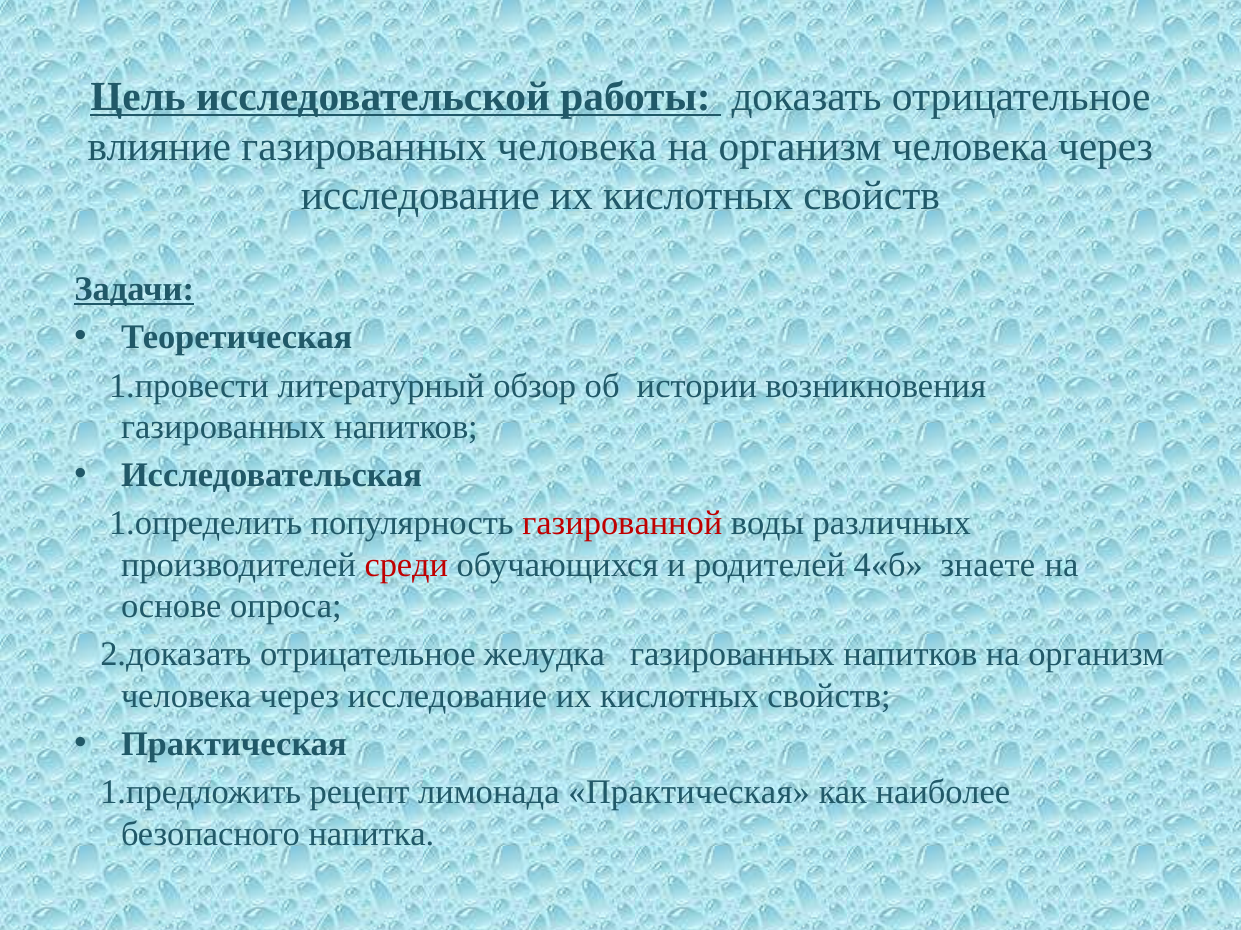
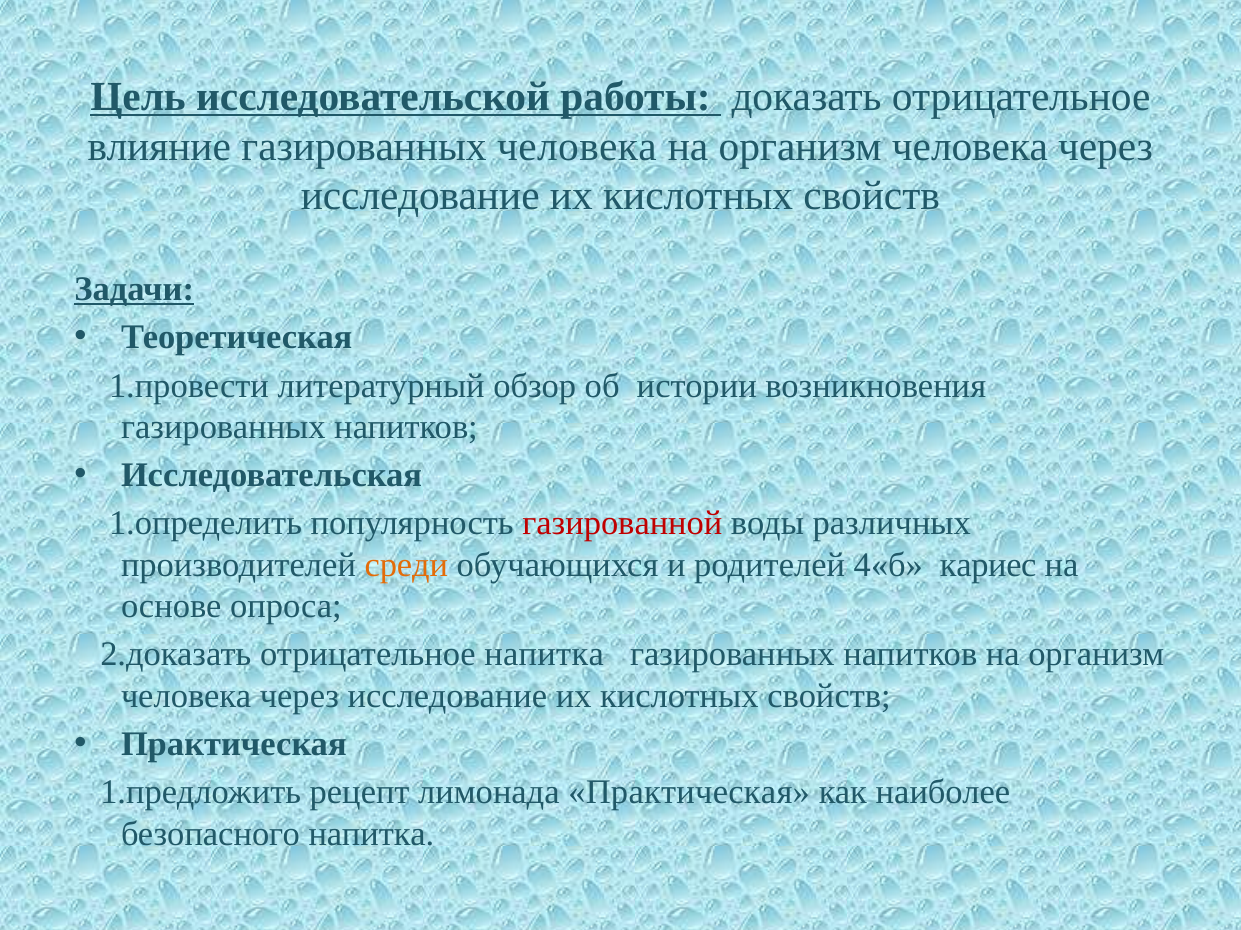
среди colour: red -> orange (406, 565)
знаете: знаете -> кариес (988, 565)
отрицательное желудка: желудка -> напитка (544, 655)
